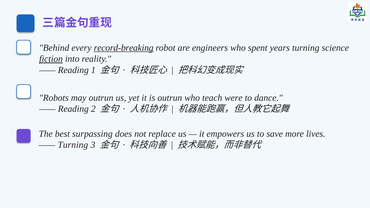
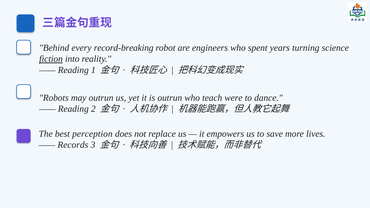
record-breaking underline: present -> none (124, 48)
surpassing: surpassing -> perception (92, 134)
Turning: Turning -> Records (73, 145)
